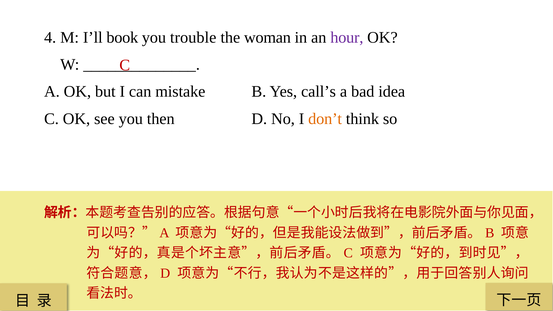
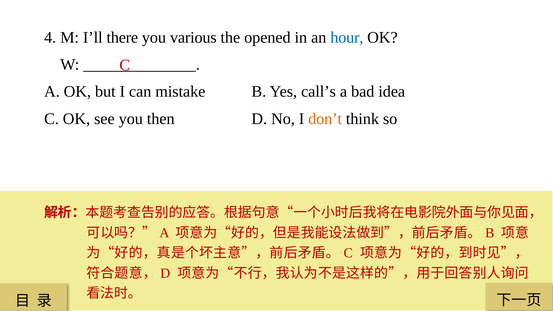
book: book -> there (122, 37)
trouble: trouble -> various (193, 37)
woman: woman -> opened (267, 37)
hour colour: purple -> blue (347, 37)
